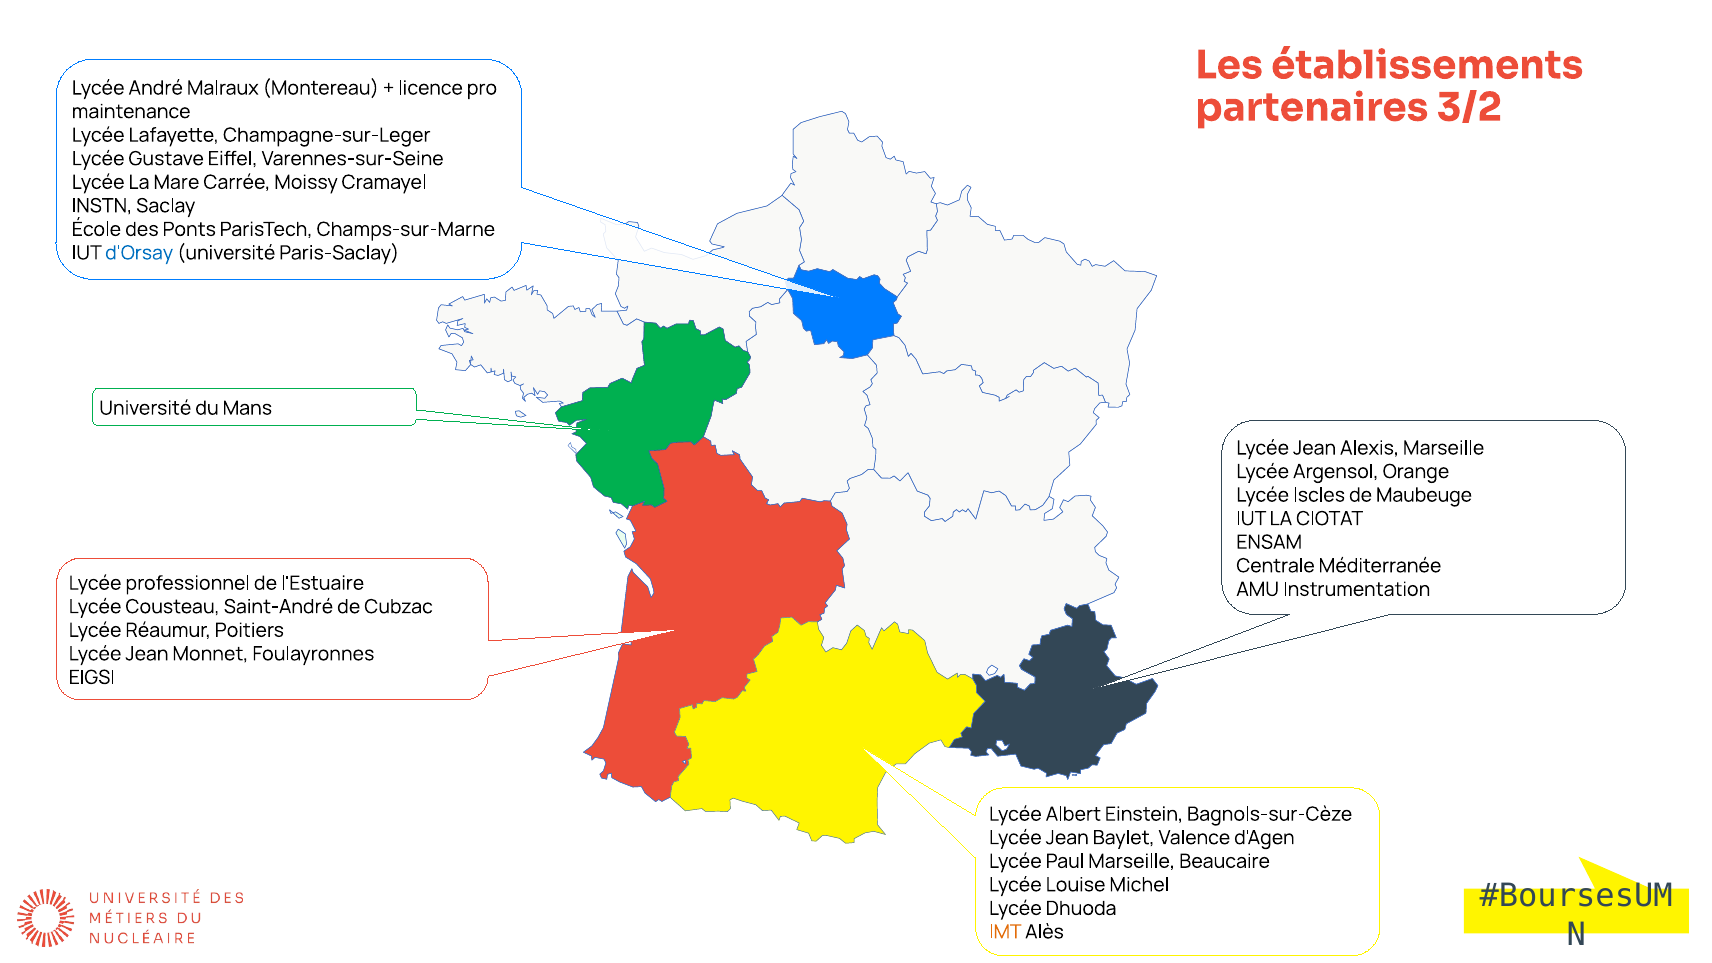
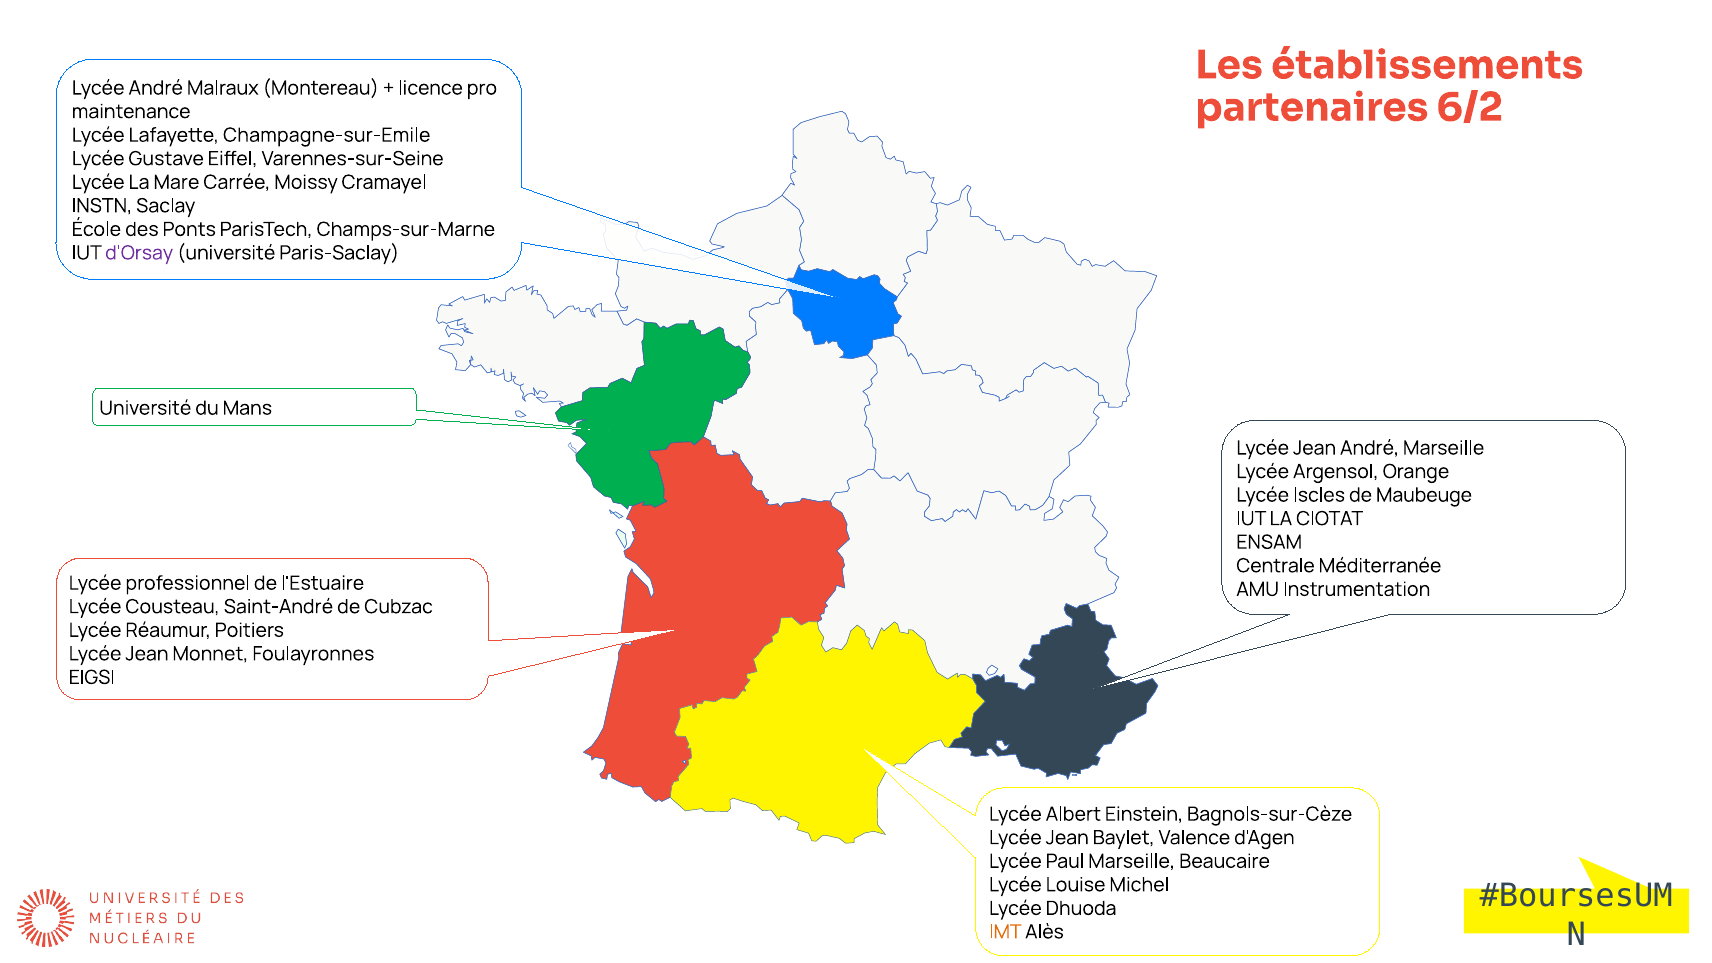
3/2: 3/2 -> 6/2 (1470, 108)
Champagne-sur-Leger: Champagne-sur-Leger -> Champagne-sur-Emile (327, 135)
d'Orsay colour: blue -> purple (139, 253)
Jean Alexis: Alexis -> André (1370, 448)
